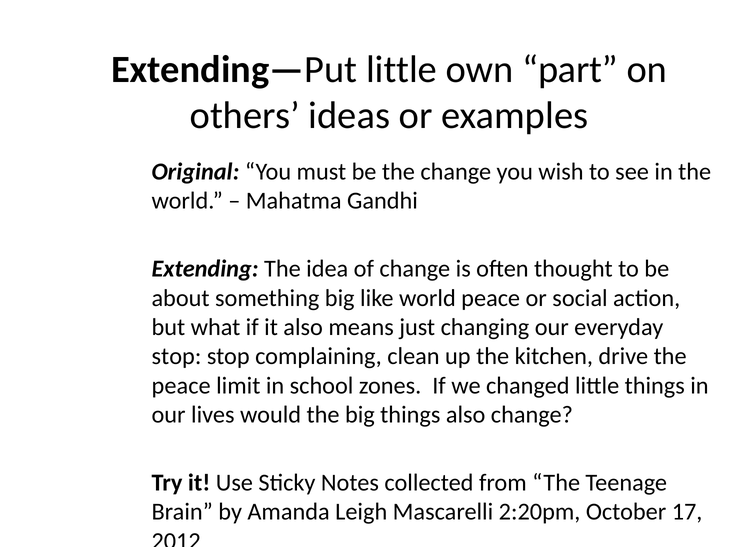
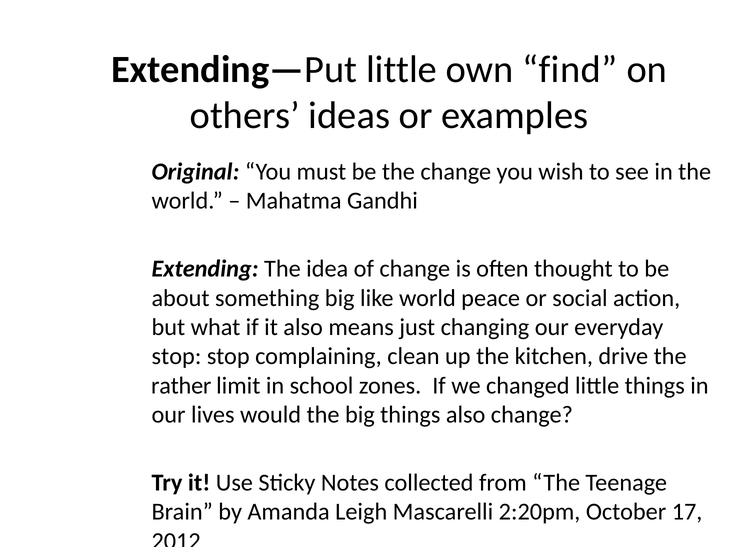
part: part -> find (570, 69)
peace: peace -> rather (181, 385)
